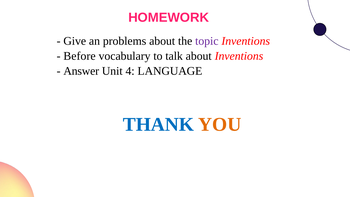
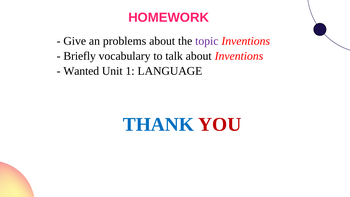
Before: Before -> Briefly (80, 56)
Answer: Answer -> Wanted (81, 71)
4: 4 -> 1 (130, 71)
YOU colour: orange -> red (220, 124)
